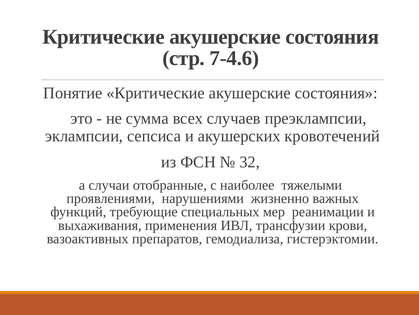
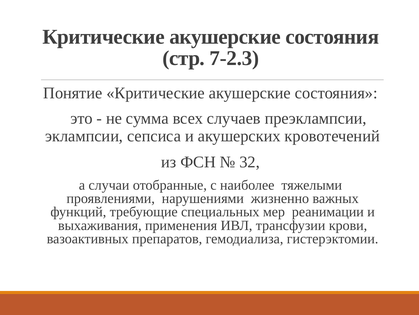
7-4.6: 7-4.6 -> 7-2.3 (234, 58)
